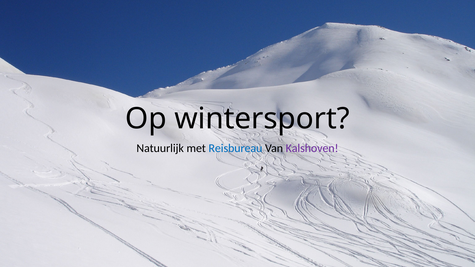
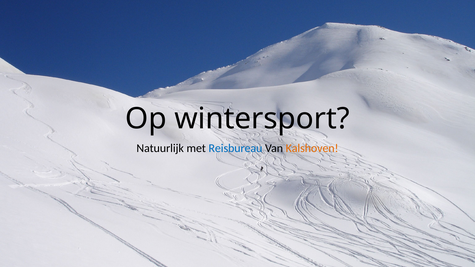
Kalshoven colour: purple -> orange (312, 148)
